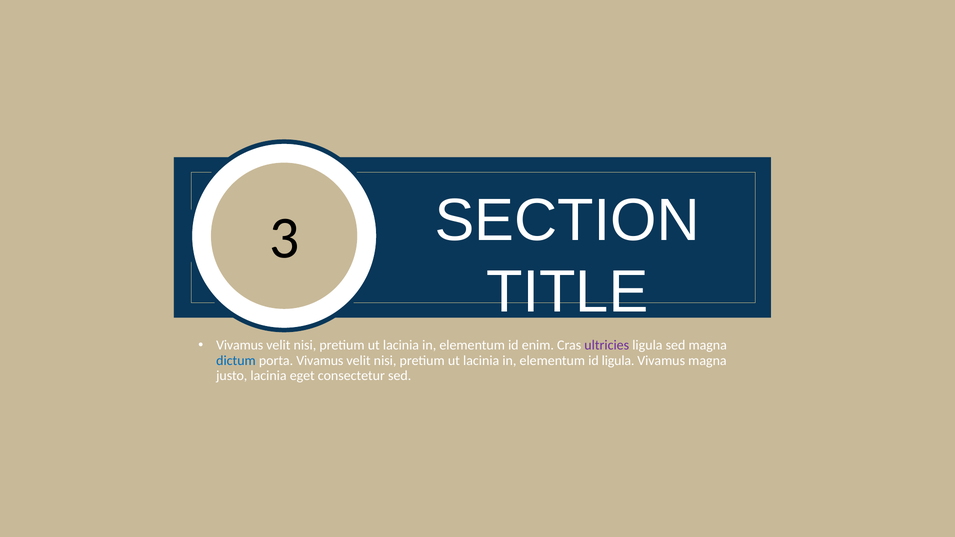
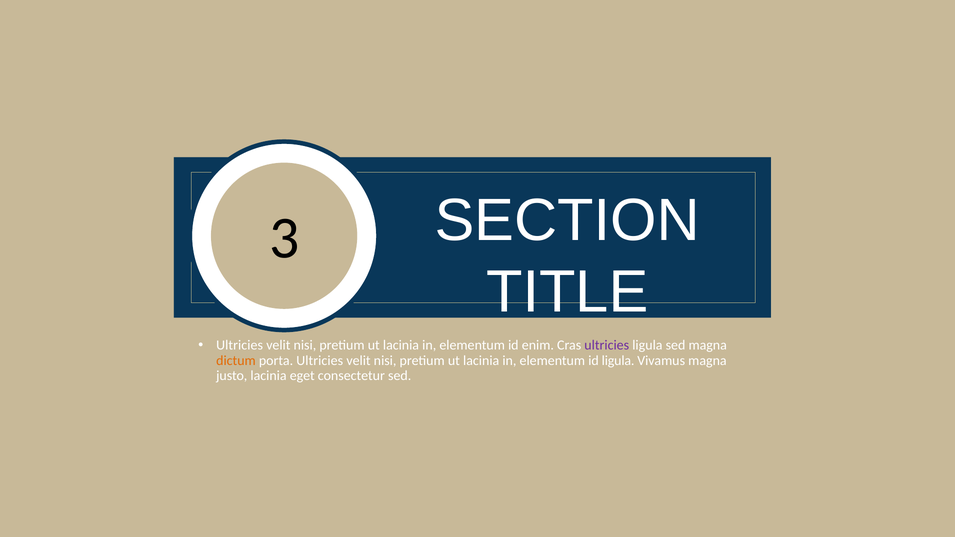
Vivamus: Vivamus -> Ultricies (240, 346)
dictum colour: blue -> orange (236, 361)
porta Vivamus: Vivamus -> Ultricies (320, 361)
